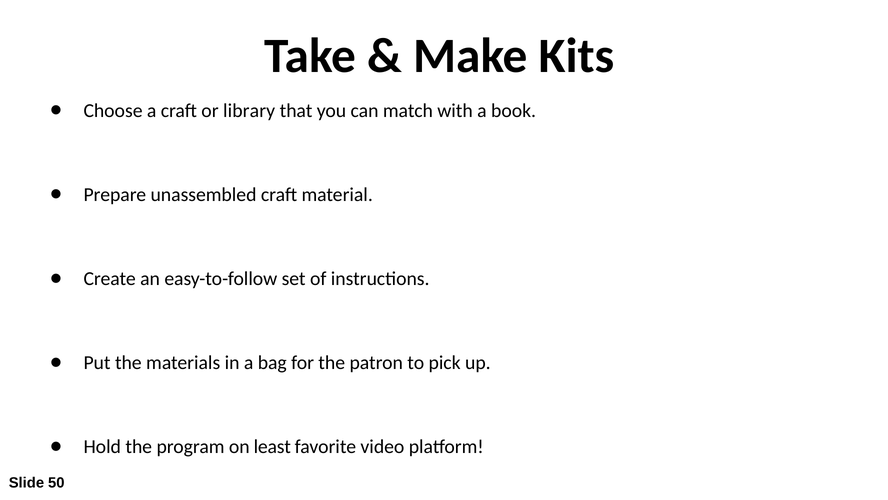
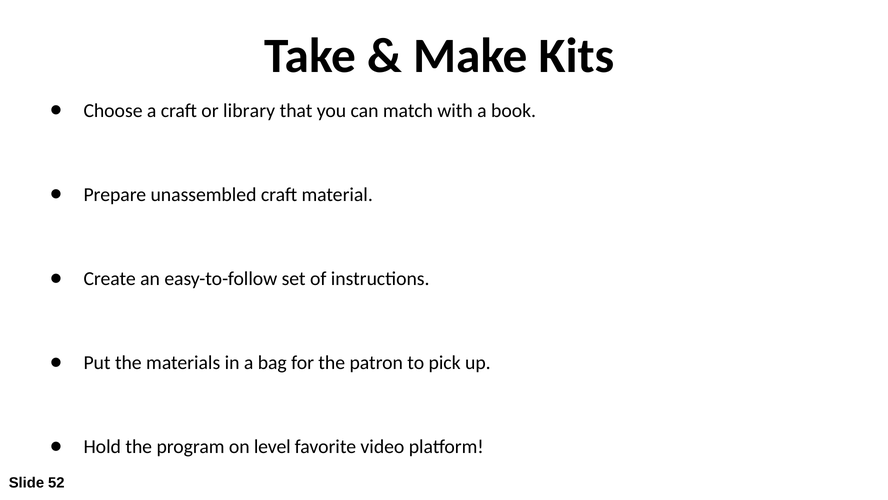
least: least -> level (272, 446)
50: 50 -> 52 (56, 482)
